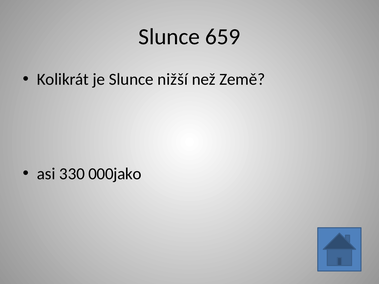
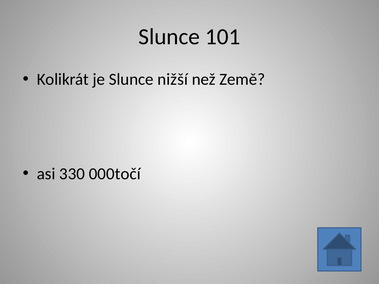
659: 659 -> 101 (223, 37)
000jako: 000jako -> 000točí (115, 174)
